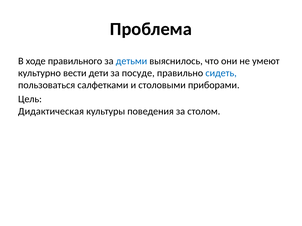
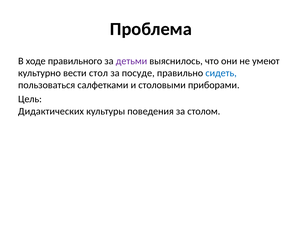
детьми colour: blue -> purple (131, 61)
дети: дети -> стол (98, 73)
Дидактическая: Дидактическая -> Дидактических (51, 111)
